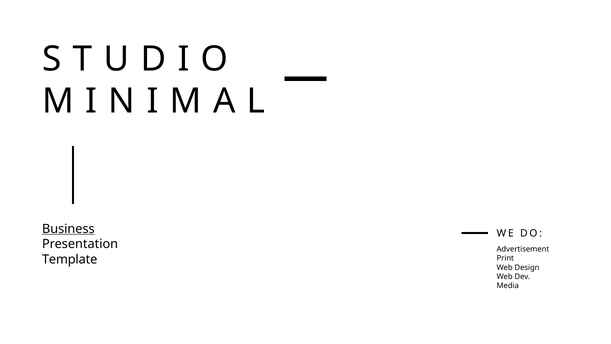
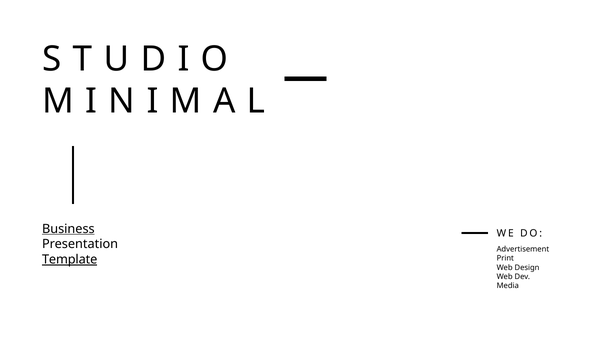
Template underline: none -> present (70, 259)
